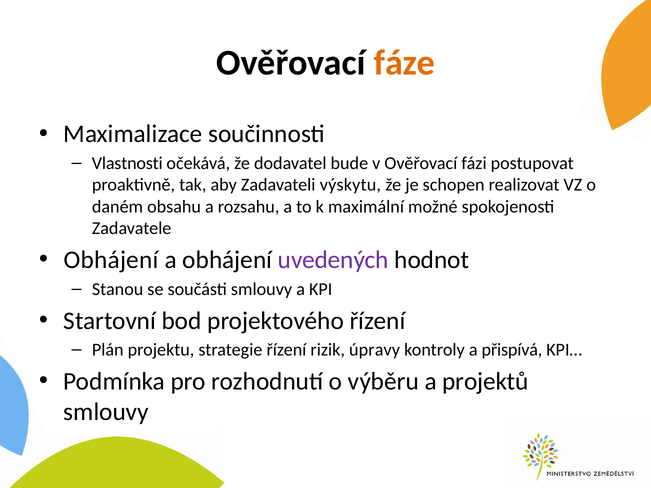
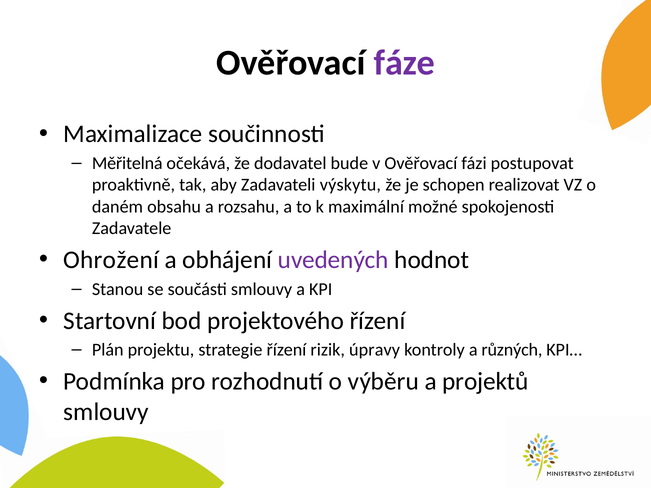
fáze colour: orange -> purple (404, 63)
Vlastnosti: Vlastnosti -> Měřitelná (127, 163)
Obhájení: Obhájení -> Ohrožení (111, 260)
přispívá: přispívá -> různých (512, 350)
